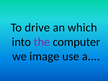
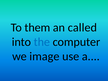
drive: drive -> them (37, 27)
which: which -> called (82, 27)
the colour: purple -> blue (42, 42)
